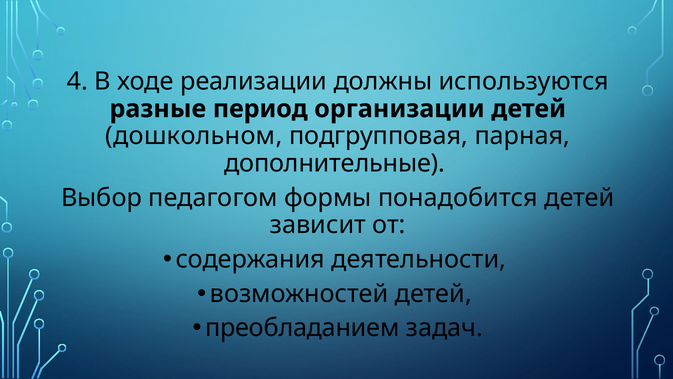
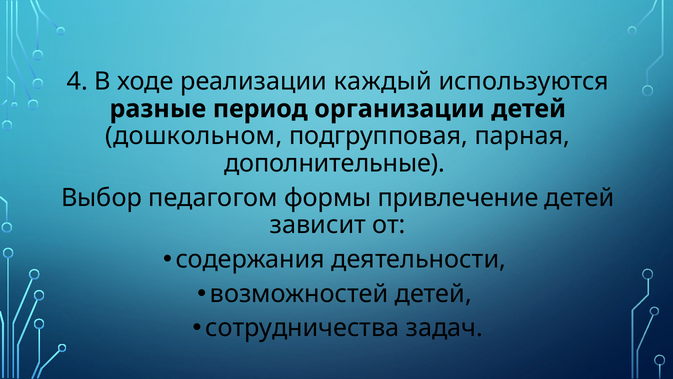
должны: должны -> каждый (383, 81)
понадобится: понадобится -> привлечение (458, 198)
преобладанием: преобладанием -> сотрудничества (302, 328)
